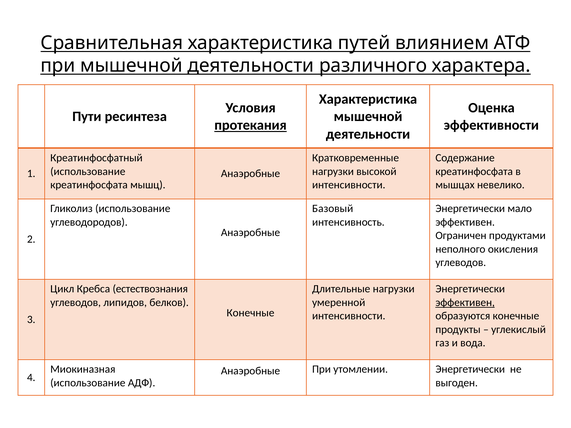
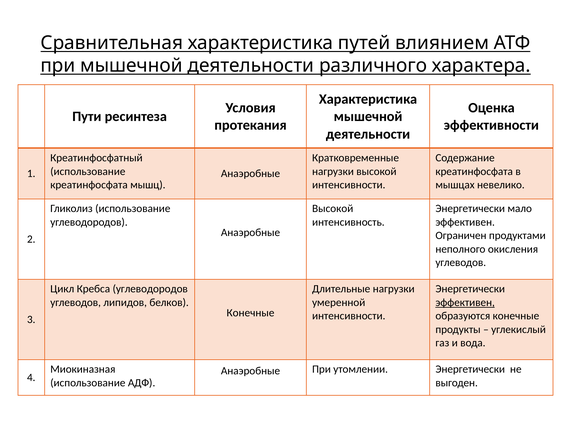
протекания underline: present -> none (251, 125)
Базовый: Базовый -> Высокой (333, 209)
Кребса естествознания: естествознания -> углеводородов (150, 289)
